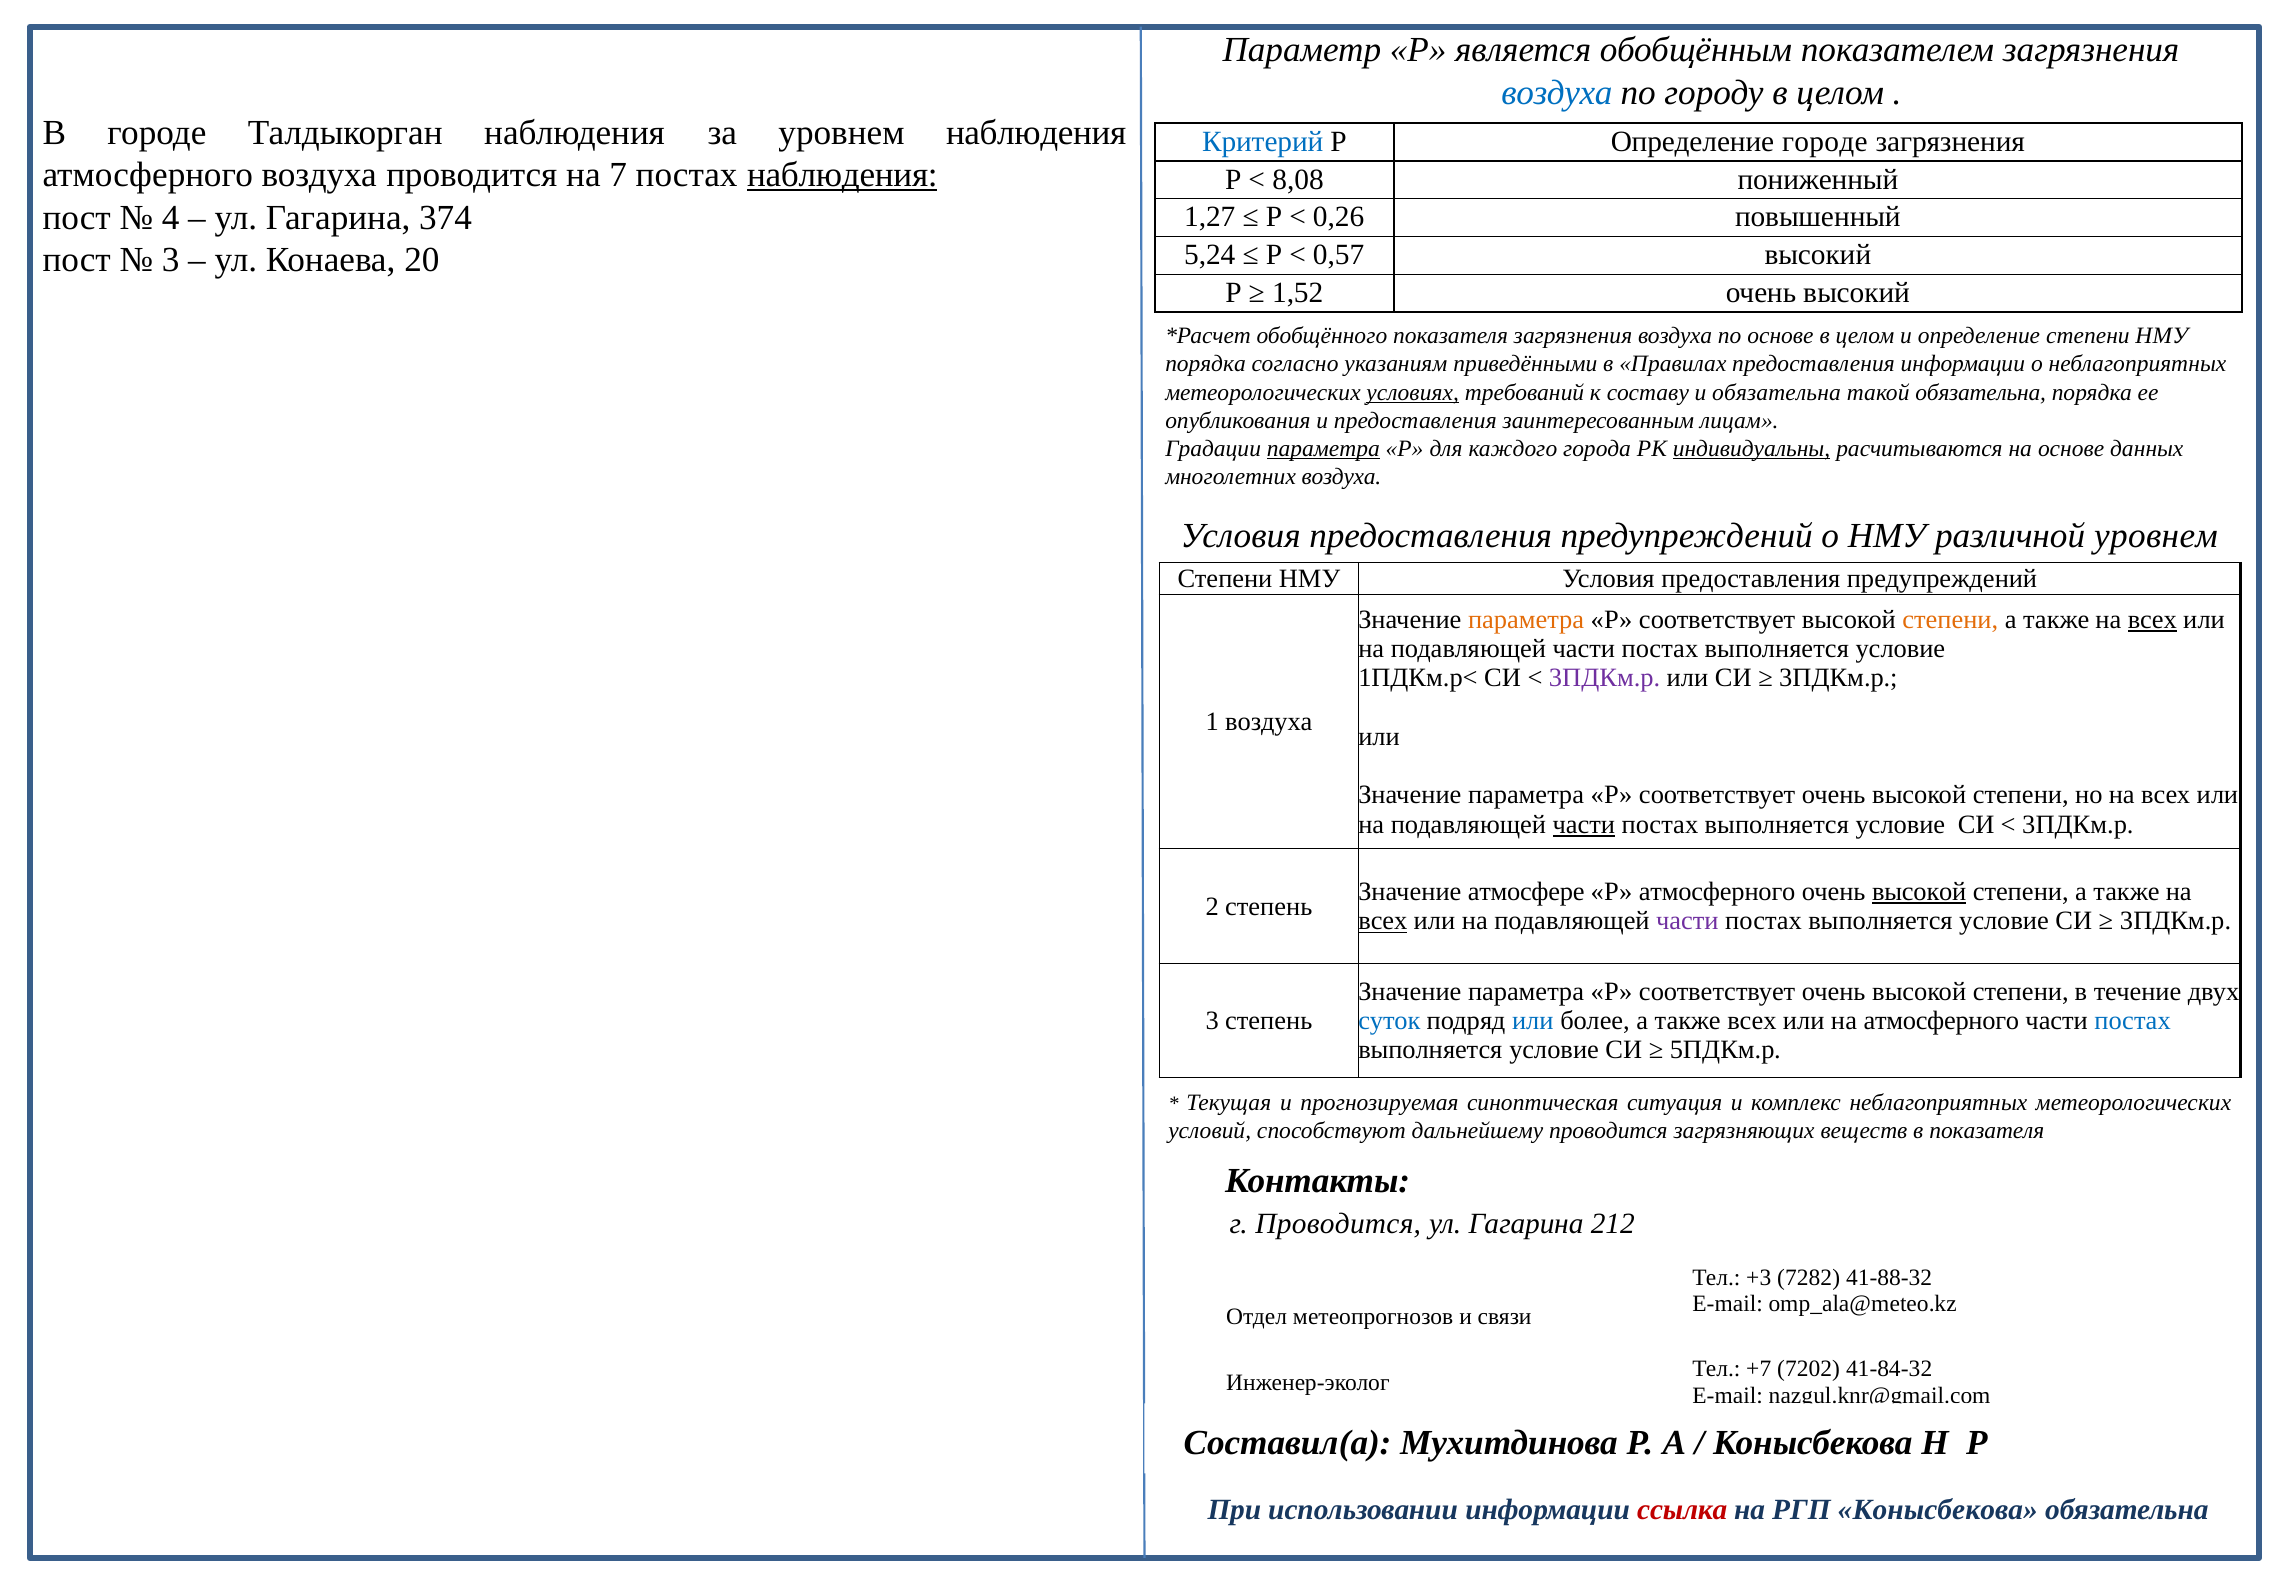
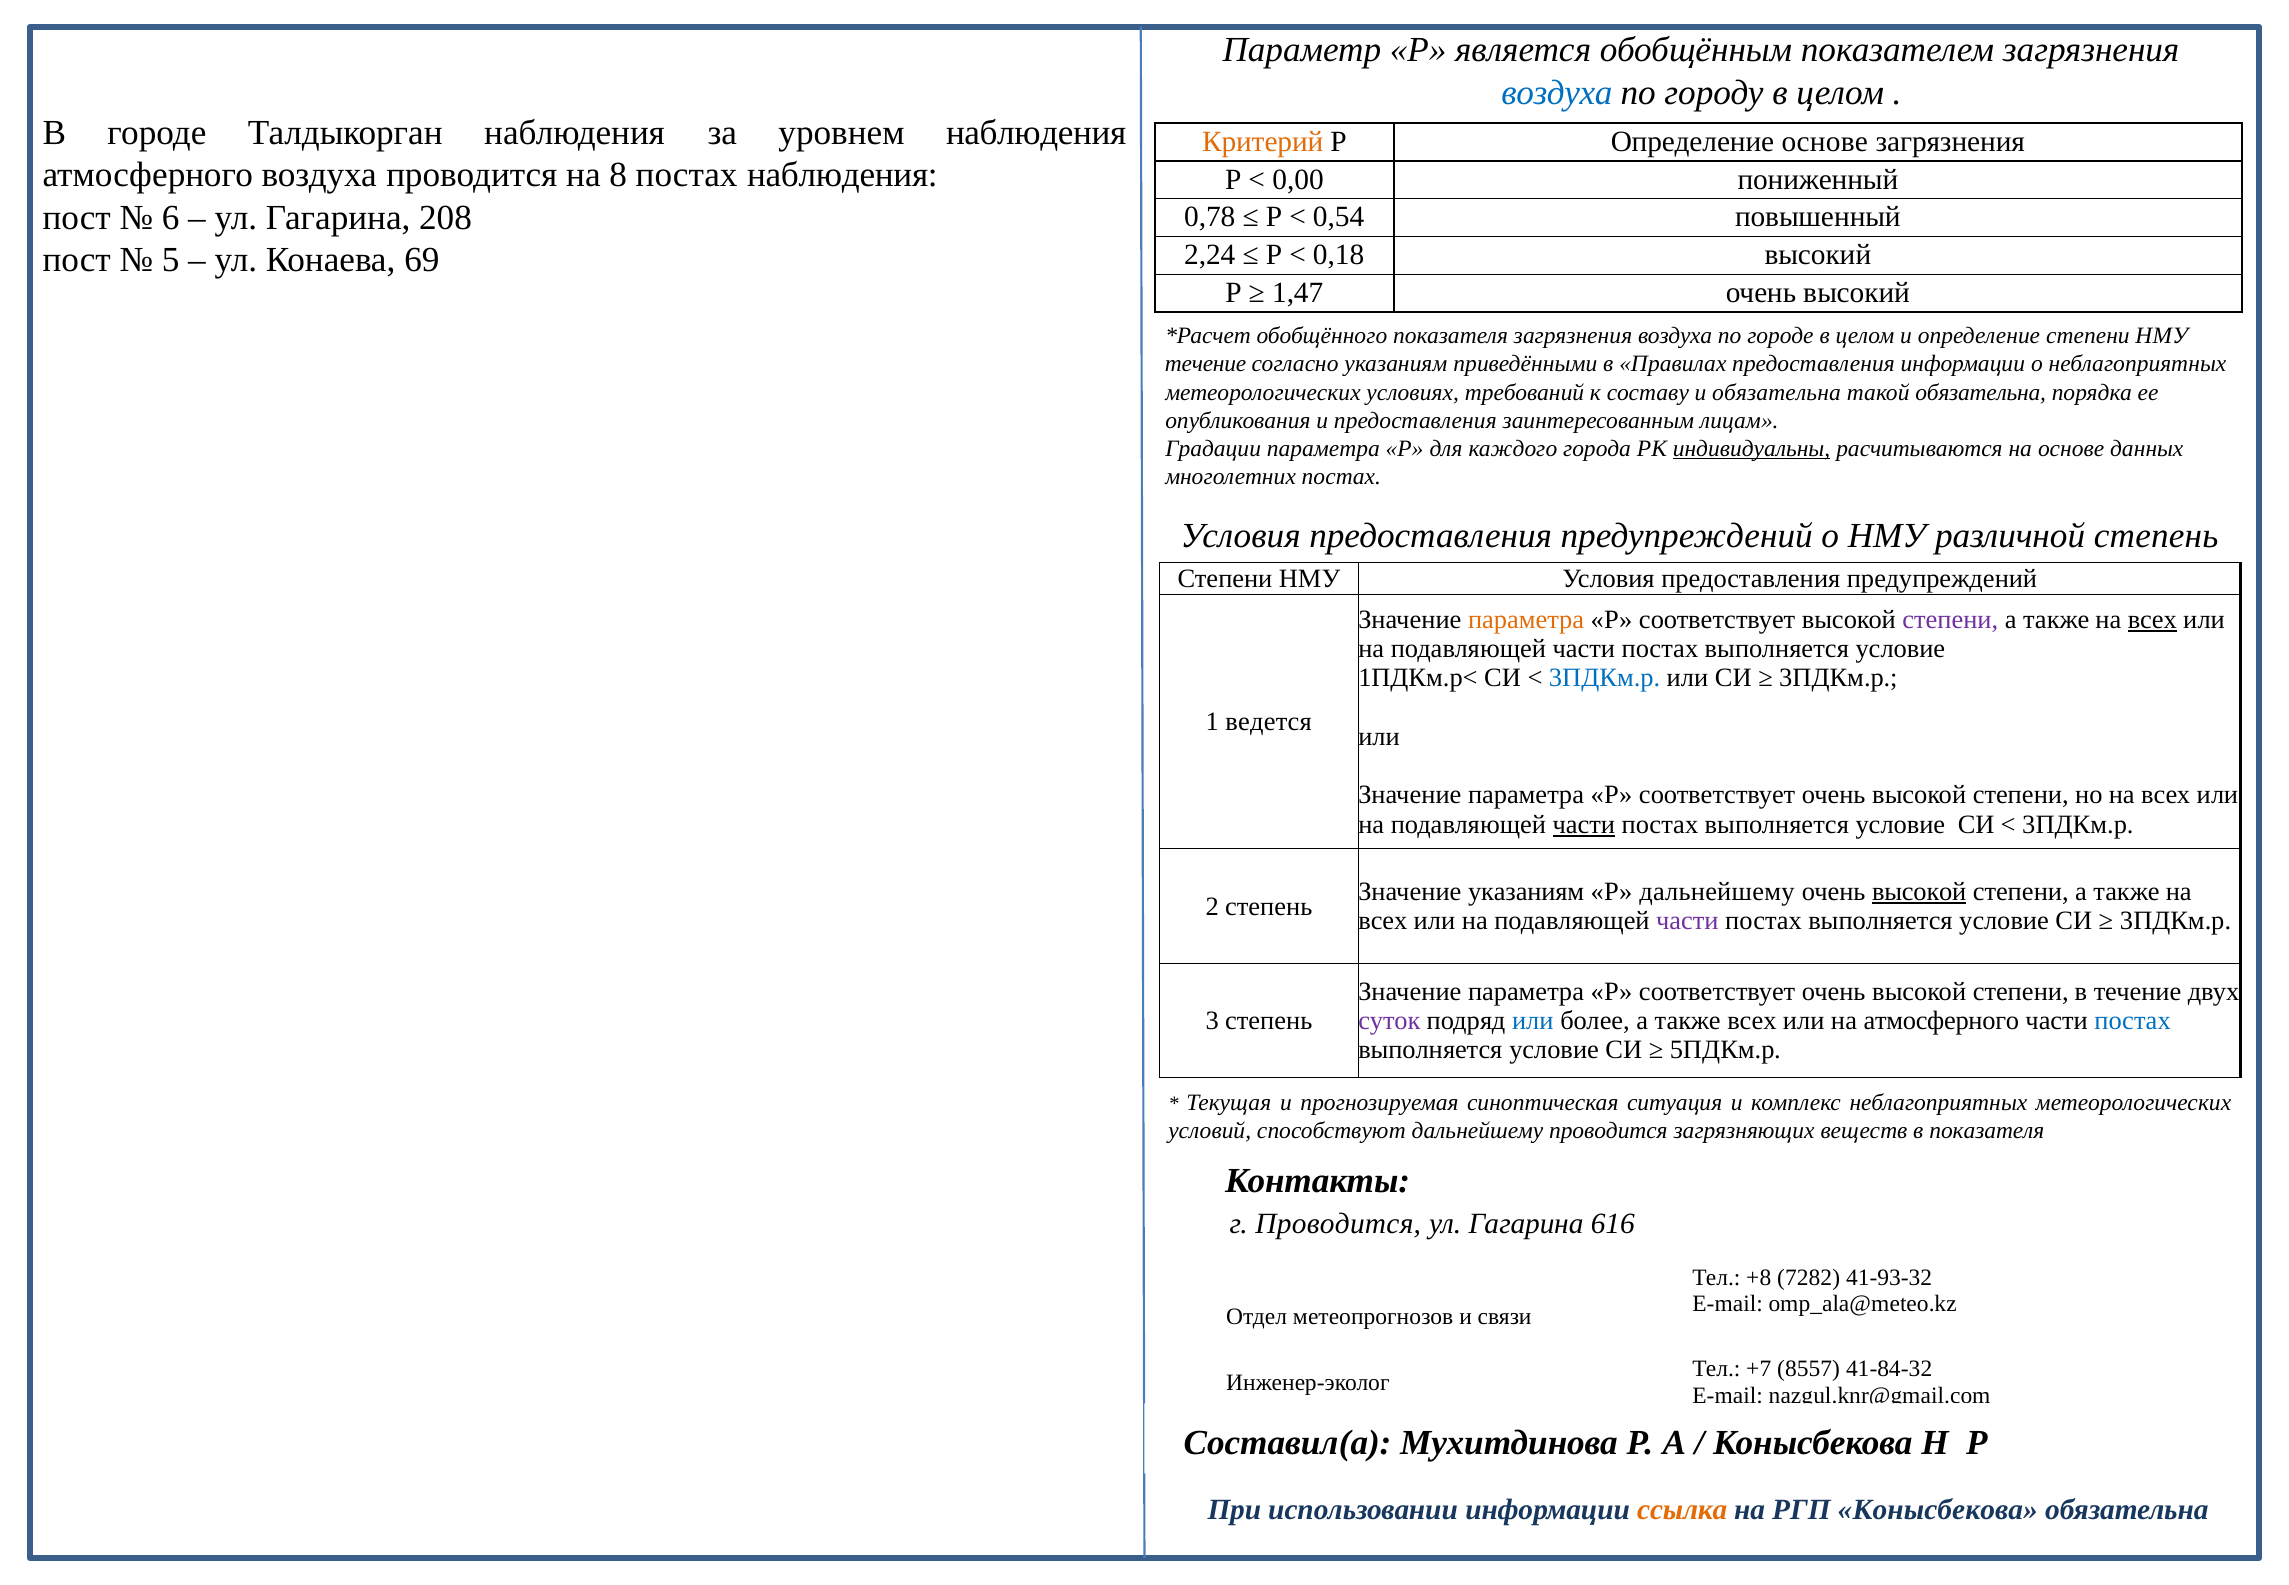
Критерий colour: blue -> orange (1263, 142)
Определение городе: городе -> основе (1825, 142)
7: 7 -> 8 (618, 175)
наблюдения underline: present -> none (842, 175)
8,08: 8,08 -> 0,00 (1298, 179)
4: 4 -> 6 (171, 217)
374: 374 -> 208 (445, 217)
1,27: 1,27 -> 0,78 (1210, 217)
0,26: 0,26 -> 0,54 (1339, 217)
5,24: 5,24 -> 2,24 (1210, 255)
0,57: 0,57 -> 0,18 (1339, 255)
3: 3 -> 5 (171, 260)
20: 20 -> 69 (422, 260)
1,52: 1,52 -> 1,47 (1298, 293)
по основе: основе -> городе (1780, 336)
порядка: порядка -> течение (1206, 364)
условиях underline: present -> none (1413, 392)
параметра underline: present -> none (1323, 449)
многолетних воздуха: воздуха -> постах (1341, 477)
различной уровнем: уровнем -> степень (2156, 536)
степени colour: orange -> purple (1950, 619)
3ПДКм.р colour: purple -> blue (1605, 678)
1 воздуха: воздуха -> ведется (1269, 722)
Значение атмосфере: атмосфере -> указаниям (1526, 891)
Р атмосферного: атмосферного -> дальнейшему (1717, 891)
всех underline: present -> none (1383, 921)
суток colour: blue -> purple (1389, 1021)
212: 212 -> 616 (1613, 1224)
+3: +3 -> +8 (1759, 1277)
41-88-32: 41-88-32 -> 41-93-32 (1889, 1277)
7202: 7202 -> 8557 (1809, 1369)
ссылка colour: red -> orange (1682, 1509)
